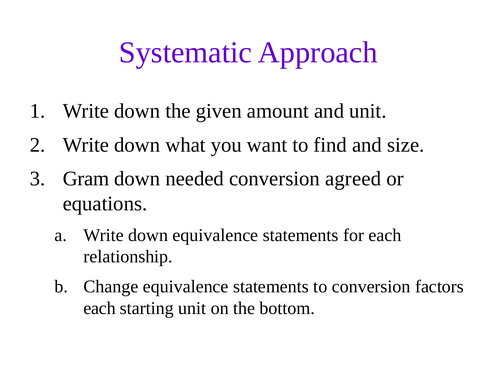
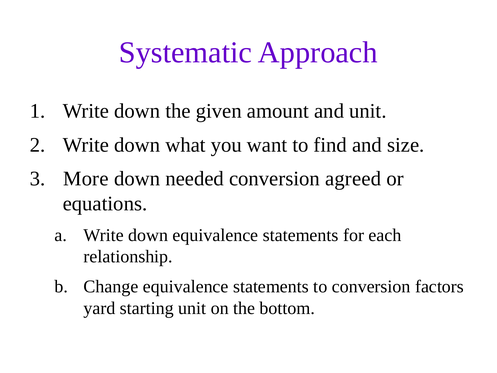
Gram: Gram -> More (86, 179)
each: each -> yard (99, 308)
